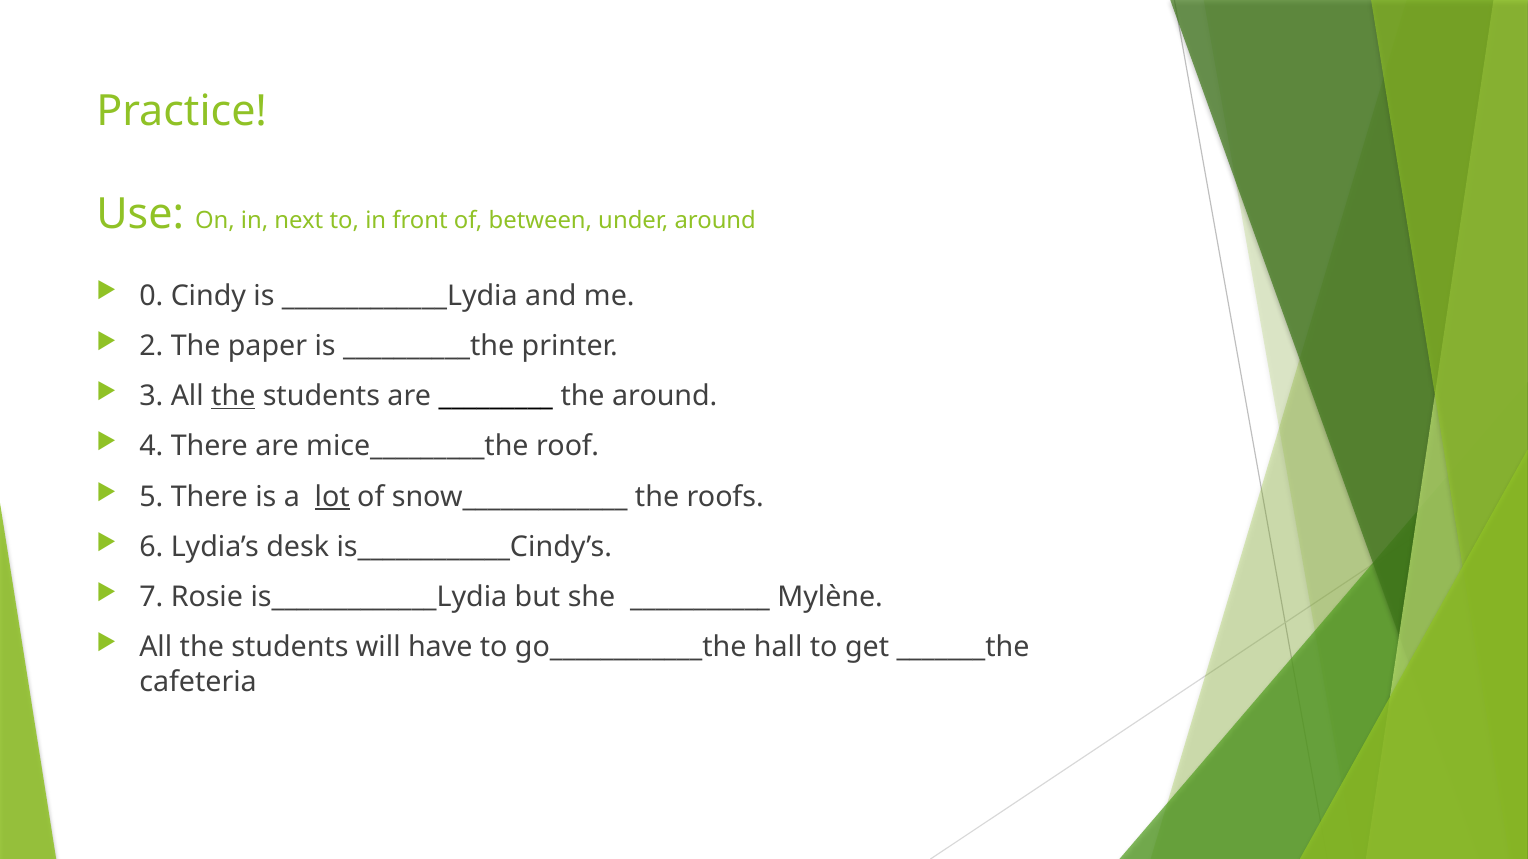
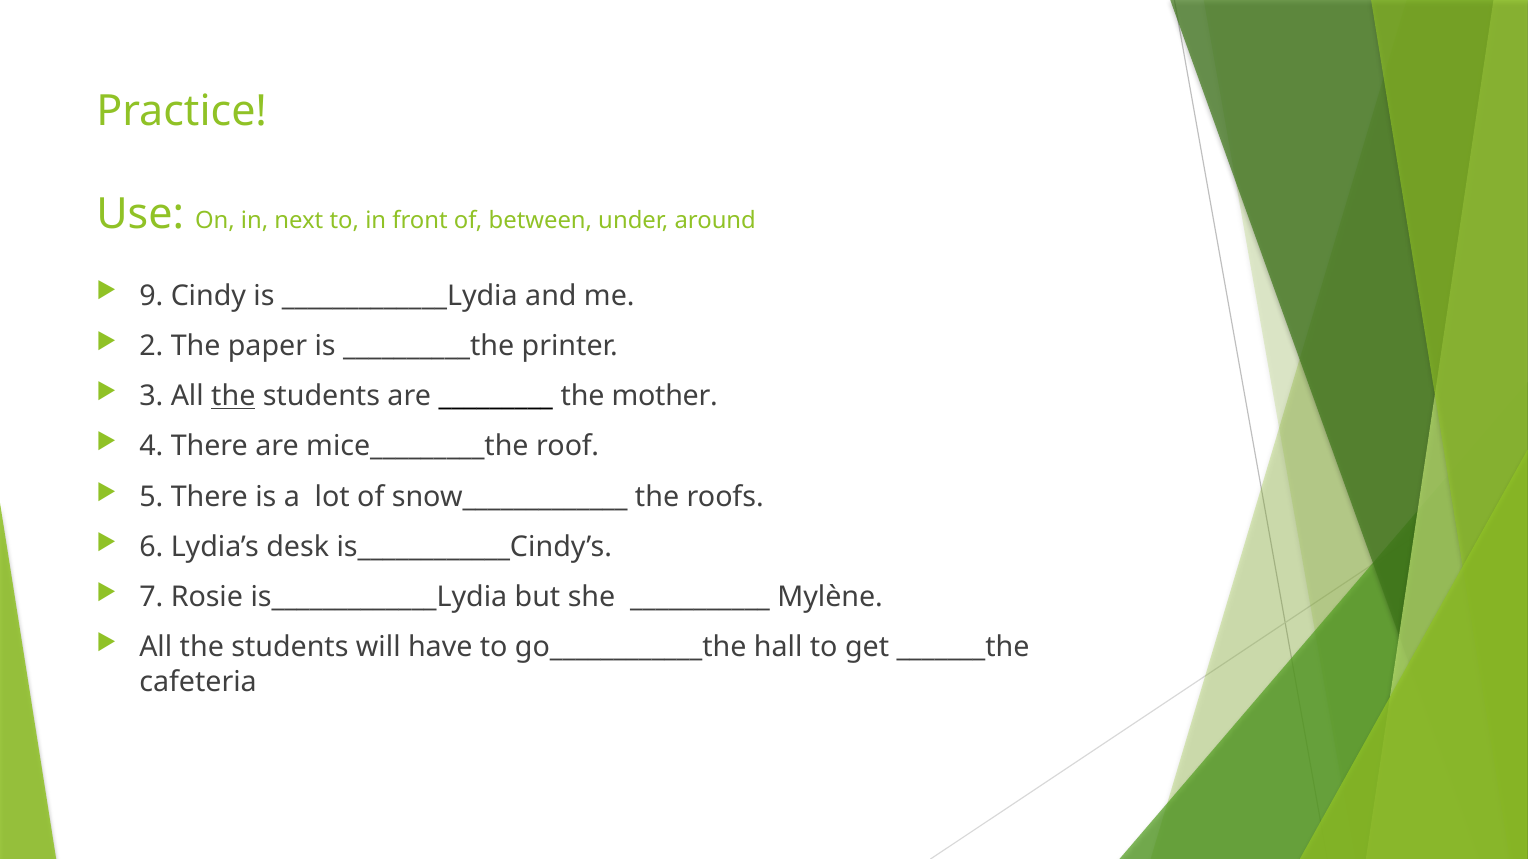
0: 0 -> 9 (151, 296)
the around: around -> mother (665, 396)
lot underline: present -> none (332, 497)
